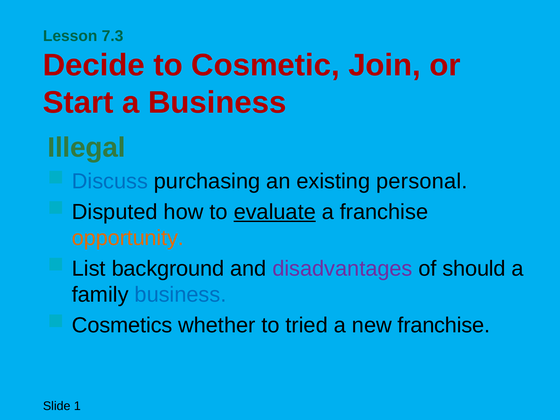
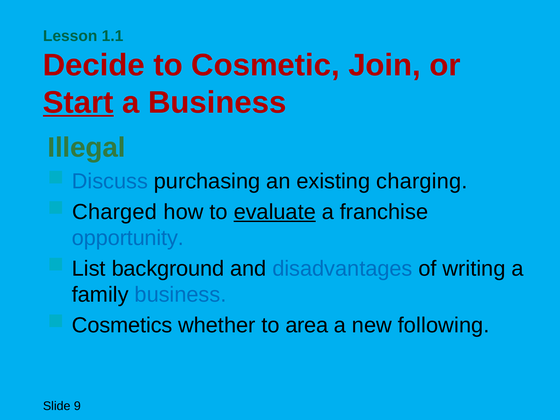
7.3: 7.3 -> 1.1 (113, 36)
Start underline: none -> present (78, 102)
personal: personal -> charging (422, 181)
Disputed: Disputed -> Charged (115, 212)
opportunity colour: orange -> blue (128, 238)
disadvantages colour: purple -> blue (342, 269)
should: should -> writing (474, 269)
tried: tried -> area (307, 325)
new franchise: franchise -> following (444, 325)
1: 1 -> 9 (77, 406)
